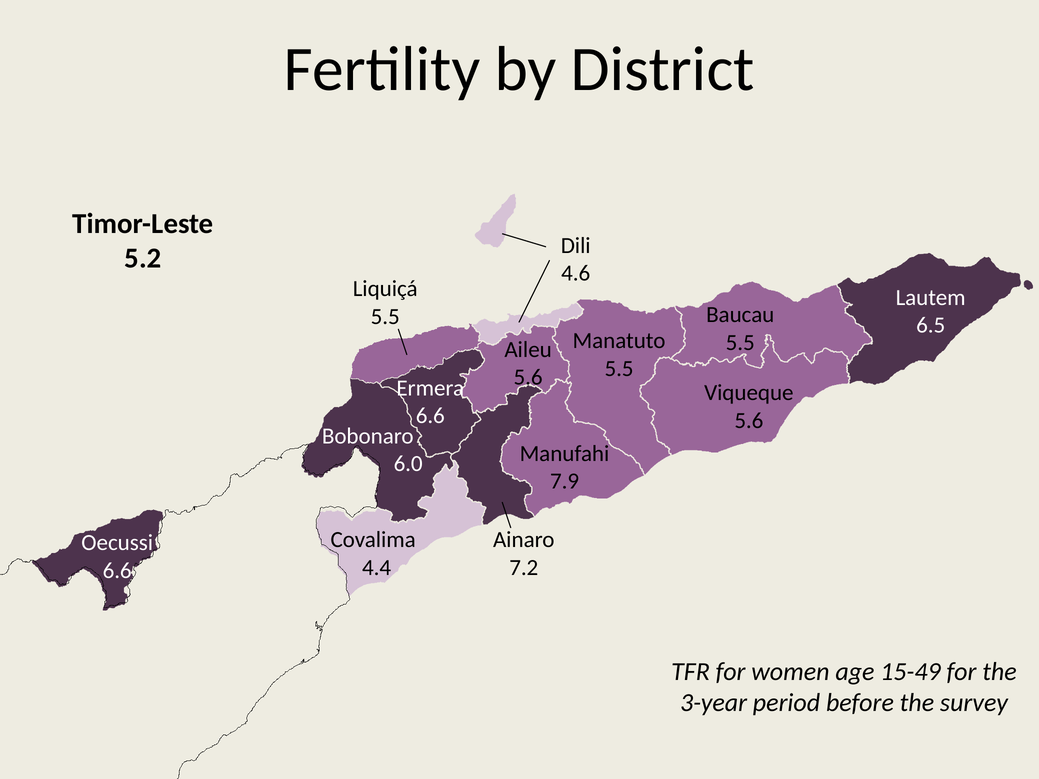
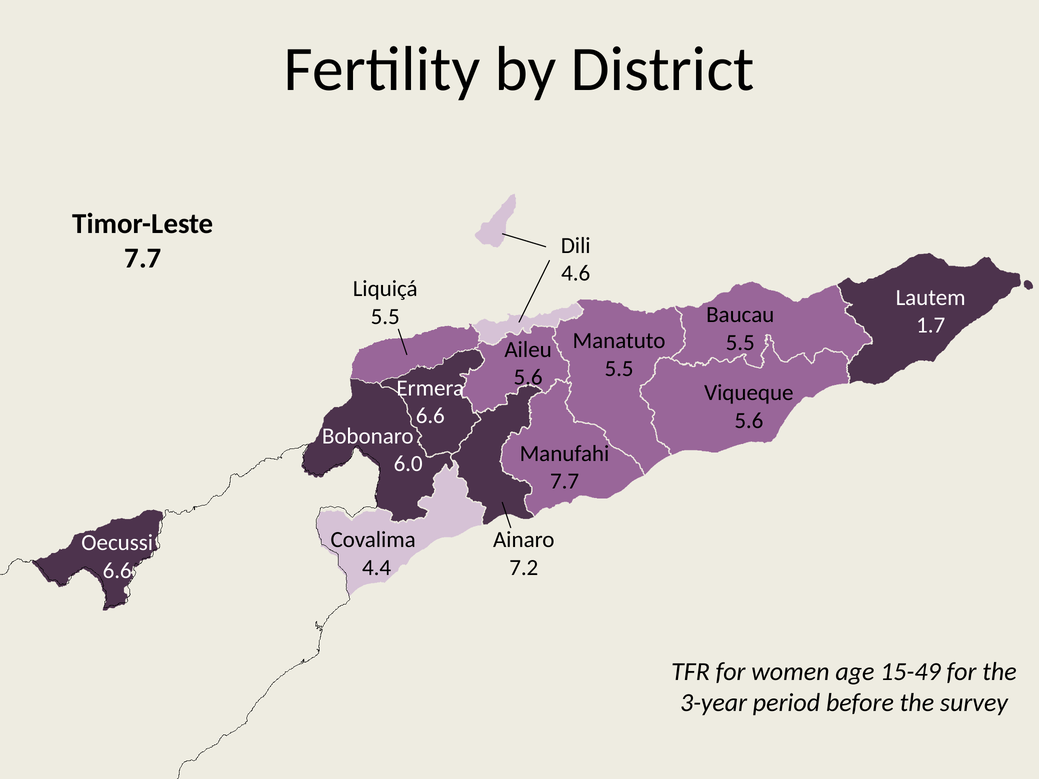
5.2: 5.2 -> 7.7 (143, 258)
6.5: 6.5 -> 1.7 (931, 325)
7.9: 7.9 -> 7.7 (565, 481)
